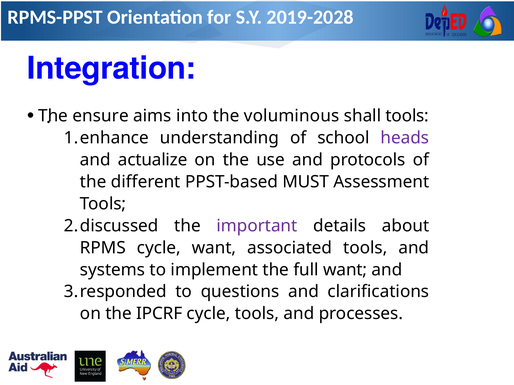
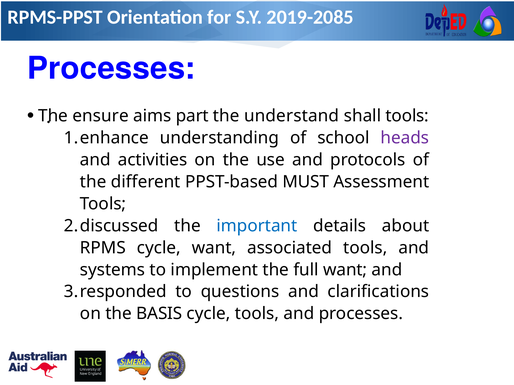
2019-2028: 2019-2028 -> 2019-2085 (310, 17)
Integration: Integration -> Processes (111, 69)
into: into -> part (192, 116)
voluminous: voluminous -> understand (292, 116)
actualize: actualize -> activities (153, 160)
important colour: purple -> blue (257, 226)
IPCRF: IPCRF -> BASIS (159, 314)
